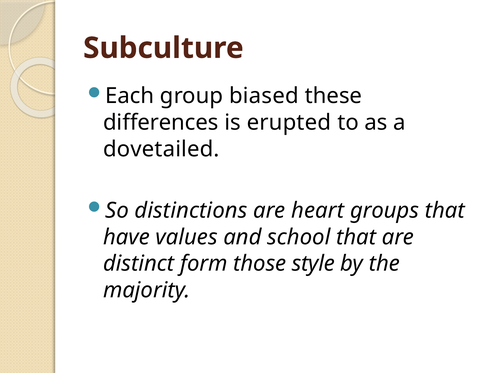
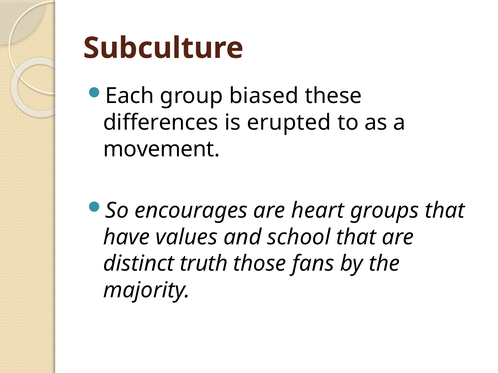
dovetailed: dovetailed -> movement (161, 149)
distinctions: distinctions -> encourages (191, 211)
form: form -> truth (204, 264)
style: style -> fans (313, 264)
